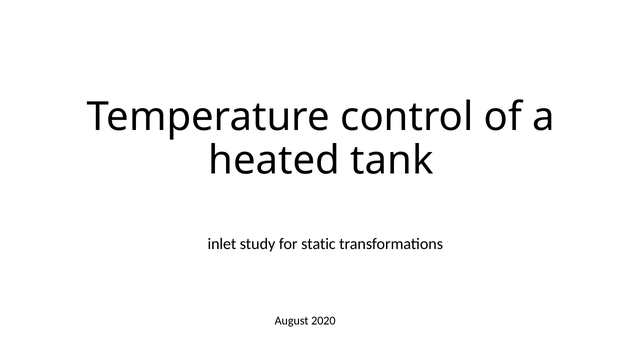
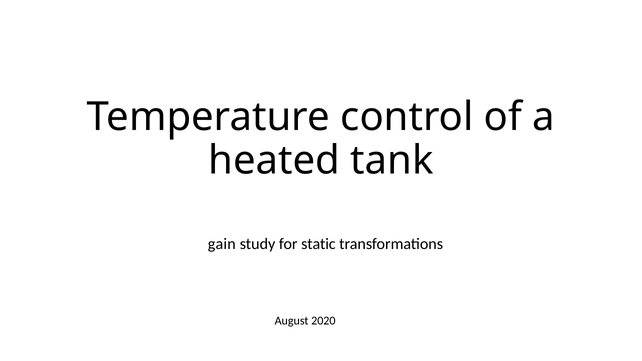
inlet: inlet -> gain (222, 244)
